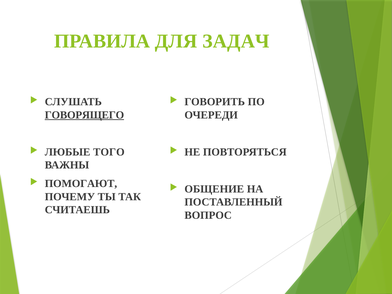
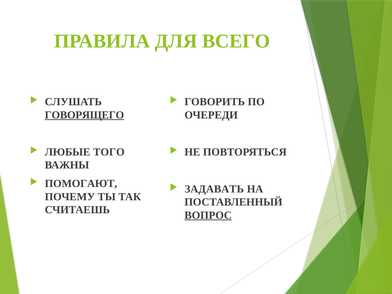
ЗАДАЧ: ЗАДАЧ -> ВСЕГО (236, 41)
ОБЩЕНИЕ: ОБЩЕНИЕ -> ЗАДАВАТЬ (214, 189)
ВОПРОС underline: none -> present (208, 215)
